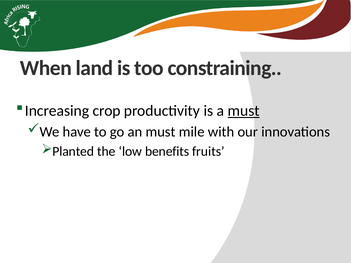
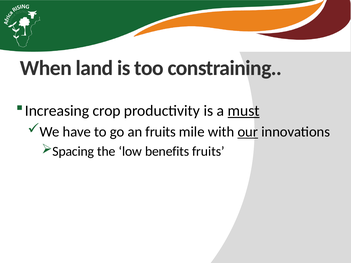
an must: must -> fruits (161, 132)
our underline: none -> present (248, 132)
Planted: Planted -> Spacing (73, 152)
